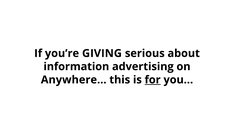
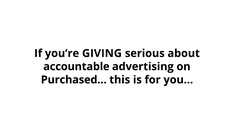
information: information -> accountable (76, 66)
Anywhere…: Anywhere… -> Purchased… (74, 80)
for underline: present -> none (153, 80)
